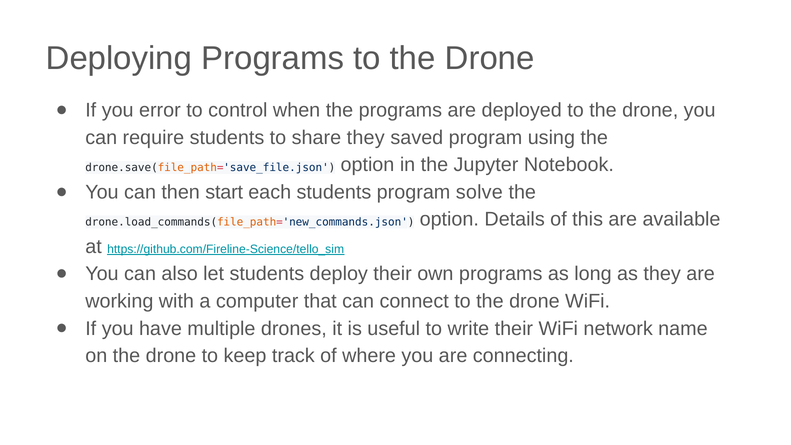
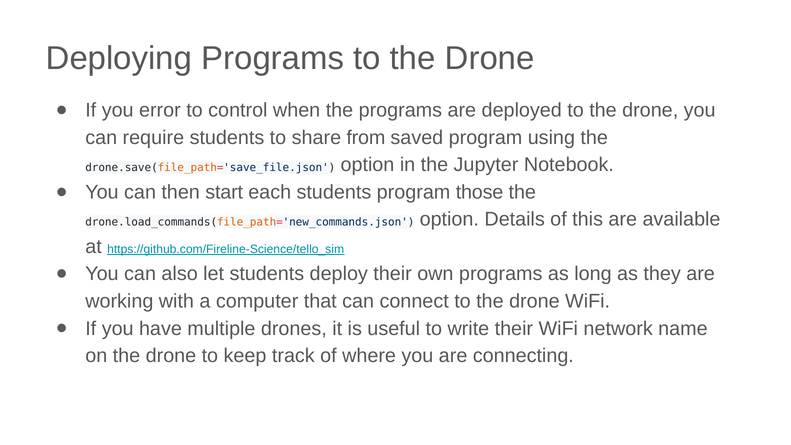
share they: they -> from (366, 138)
solve: solve -> those (480, 192)
